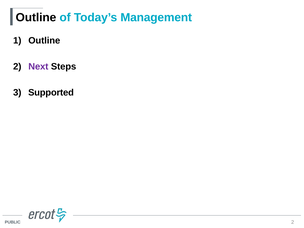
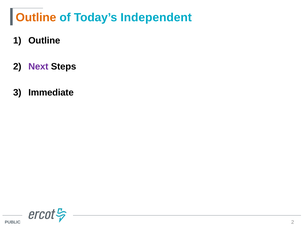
Outline colour: black -> orange (36, 18)
Management: Management -> Independent (156, 18)
Supported: Supported -> Immediate (51, 93)
